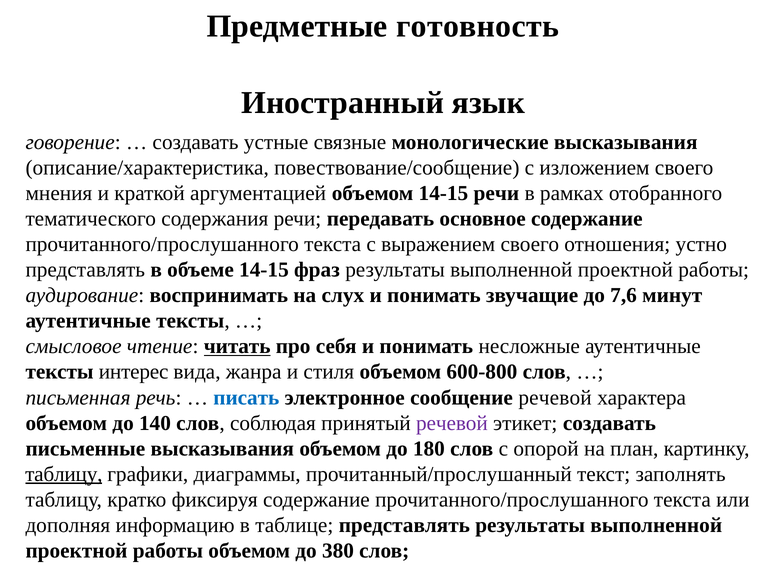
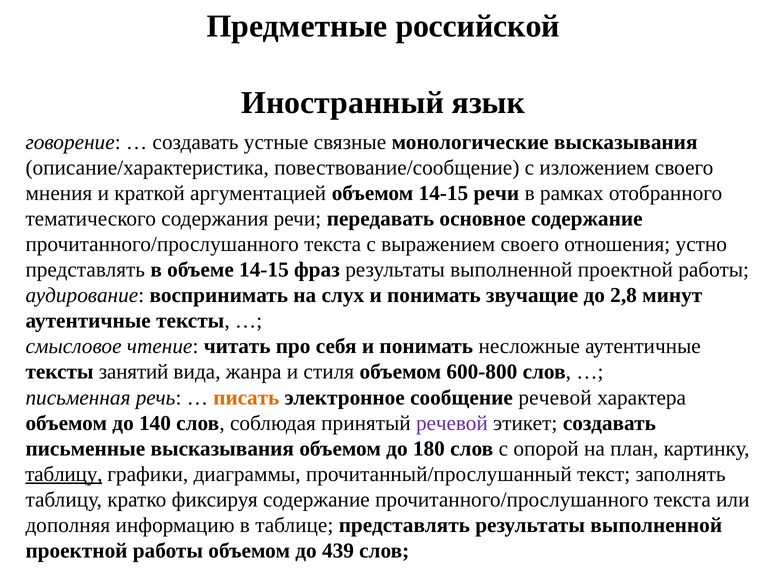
готовность: готовность -> российской (478, 26)
7,6: 7,6 -> 2,8 (624, 295)
читать underline: present -> none (237, 346)
интерес: интерес -> занятий (134, 372)
писать colour: blue -> orange (246, 397)
380: 380 -> 439 (338, 550)
